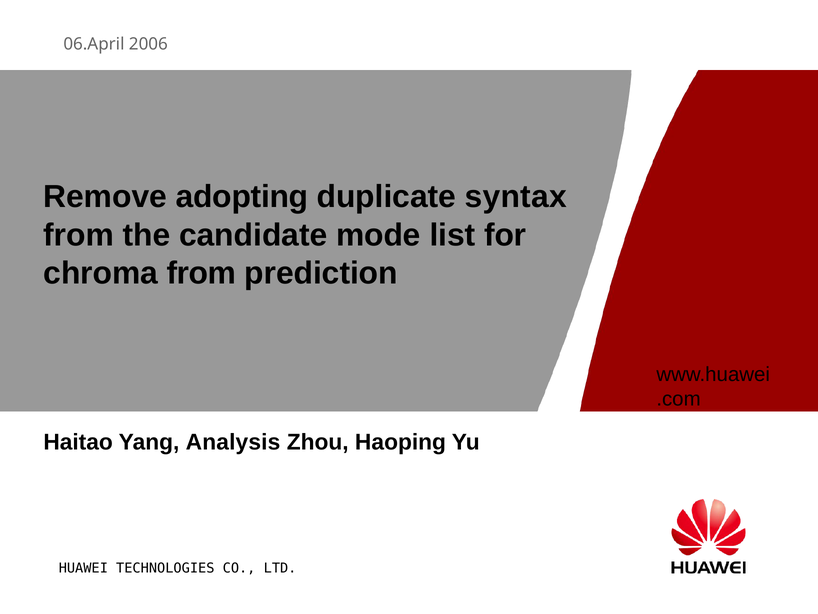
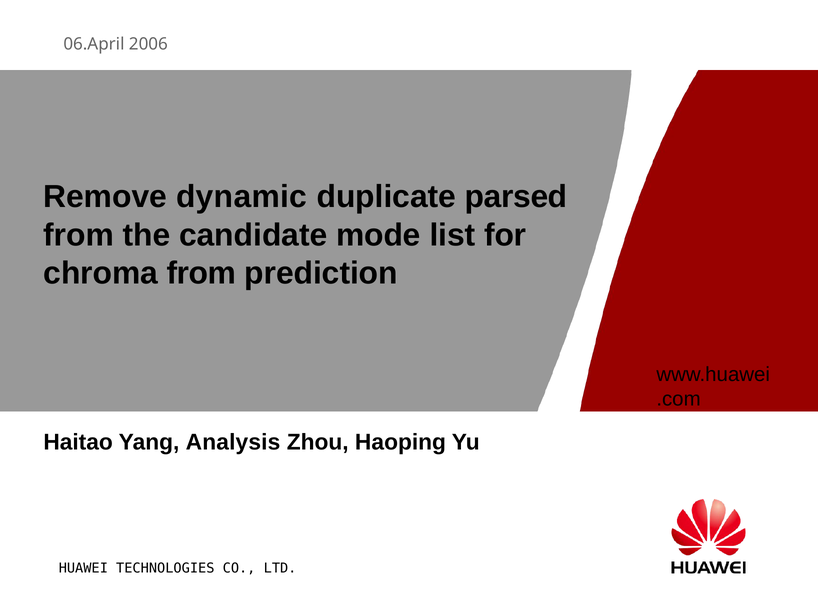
adopting: adopting -> dynamic (242, 197)
syntax: syntax -> parsed (516, 197)
